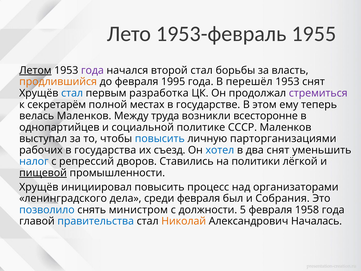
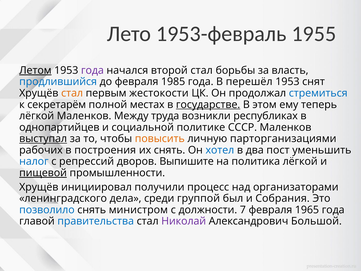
продлившийся colour: orange -> blue (58, 82)
1995: 1995 -> 1985 (173, 82)
стал colour: blue -> orange (72, 93)
разработка: разработка -> жестокости (159, 93)
стремиться colour: purple -> blue (318, 93)
государстве underline: none -> present (208, 104)
велась: велась -> лёгкой (37, 116)
всесторонне: всесторонне -> республиках (266, 116)
выступал underline: none -> present (43, 139)
повысить colour: blue -> orange (160, 139)
государства: государства -> построения (105, 150)
их съезд: съезд -> снять (170, 150)
два снят: снят -> пост (278, 150)
Ставились: Ставились -> Выпишите (187, 161)
политики: политики -> политика (256, 161)
инициировал повысить: повысить -> получили (160, 187)
среди февраля: февраля -> группой (198, 198)
5: 5 -> 7 (243, 210)
1958: 1958 -> 1965 (307, 210)
Николай colour: orange -> purple (184, 221)
Началась: Началась -> Большой (316, 221)
